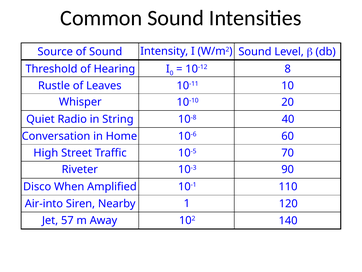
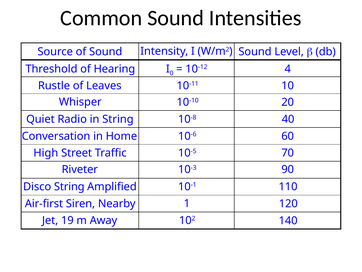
8: 8 -> 4 (288, 69)
Disco When: When -> String (69, 186)
Air-into: Air-into -> Air-first (44, 203)
57: 57 -> 19 (67, 220)
